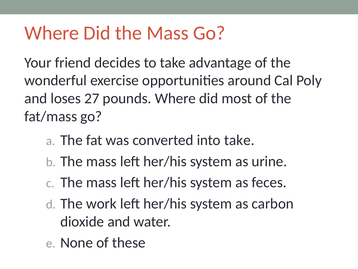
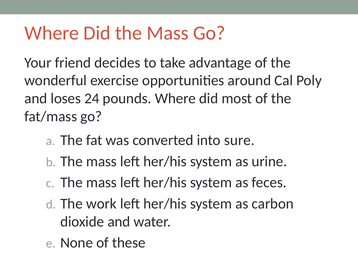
27: 27 -> 24 (92, 98)
into take: take -> sure (239, 140)
